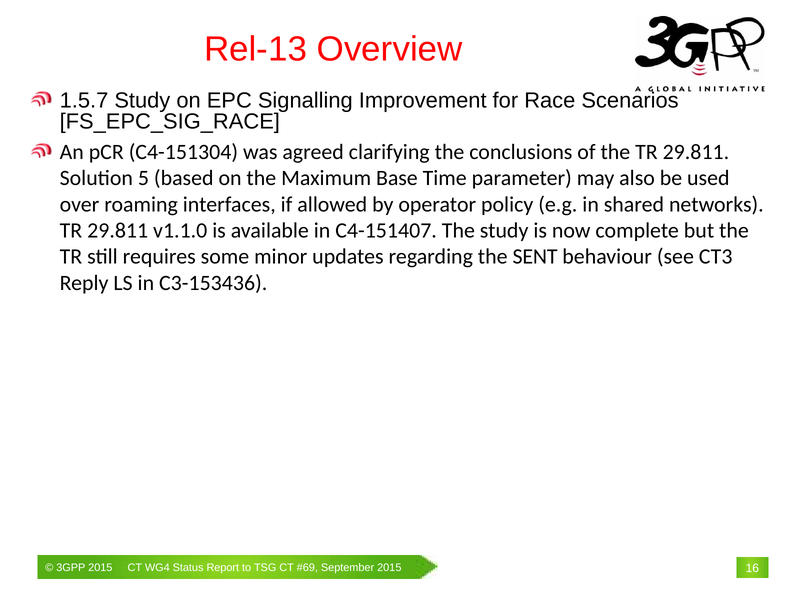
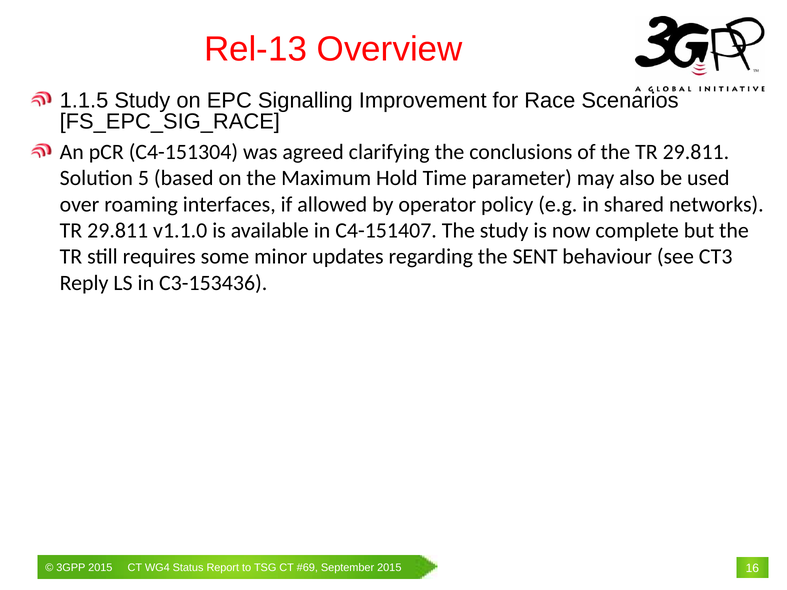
1.5.7: 1.5.7 -> 1.1.5 (84, 100)
Base: Base -> Hold (397, 178)
